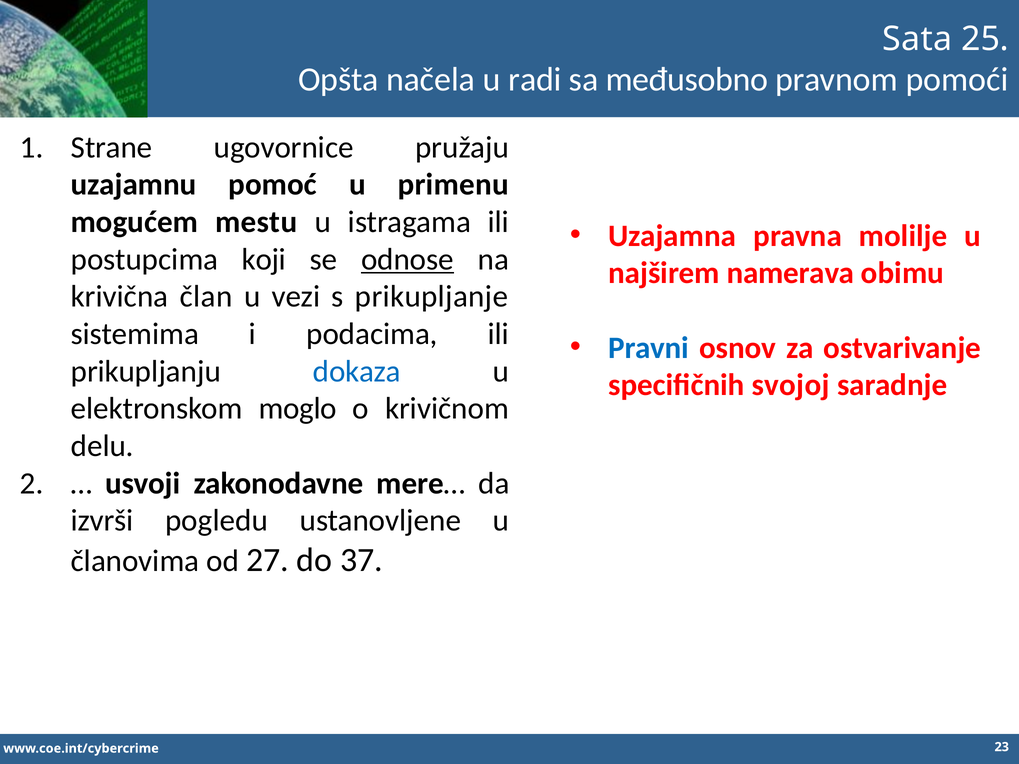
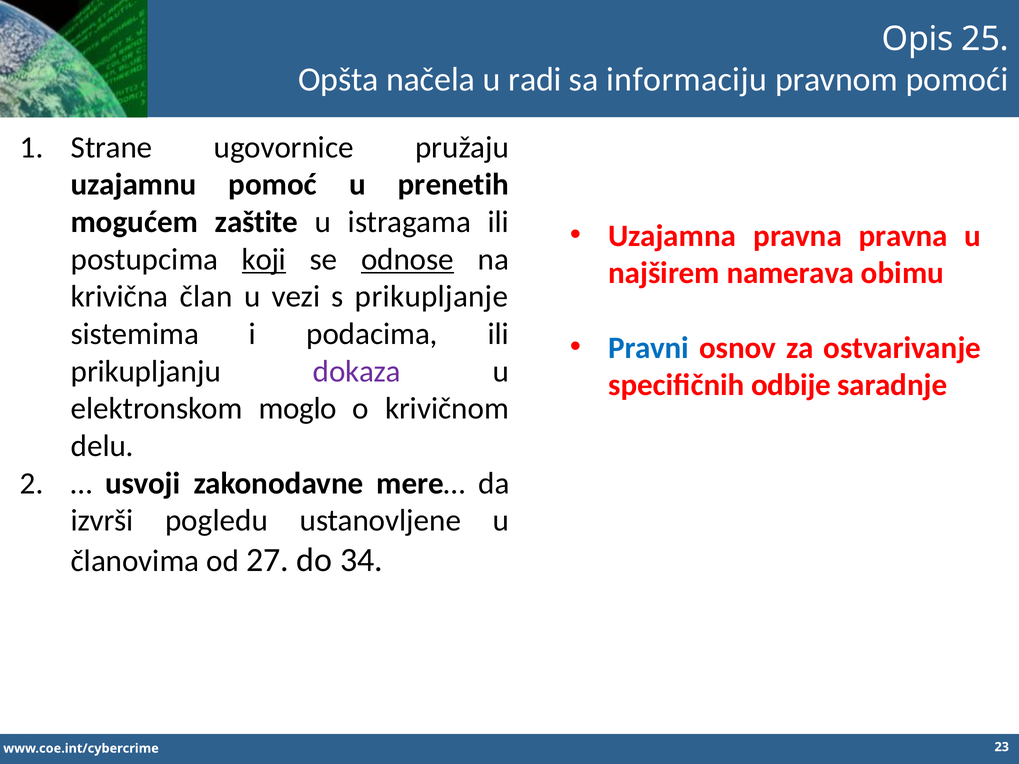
Sata: Sata -> Opis (918, 39)
međusobno: međusobno -> informaciju (687, 79)
primenu: primenu -> prenetih (453, 185)
mestu: mestu -> zaštite (257, 222)
pravna molilje: molilje -> pravna (903, 236)
koji underline: none -> present (264, 259)
dokaza colour: blue -> purple (357, 371)
svojoj: svojoj -> odbije (791, 385)
37: 37 -> 34 (361, 560)
